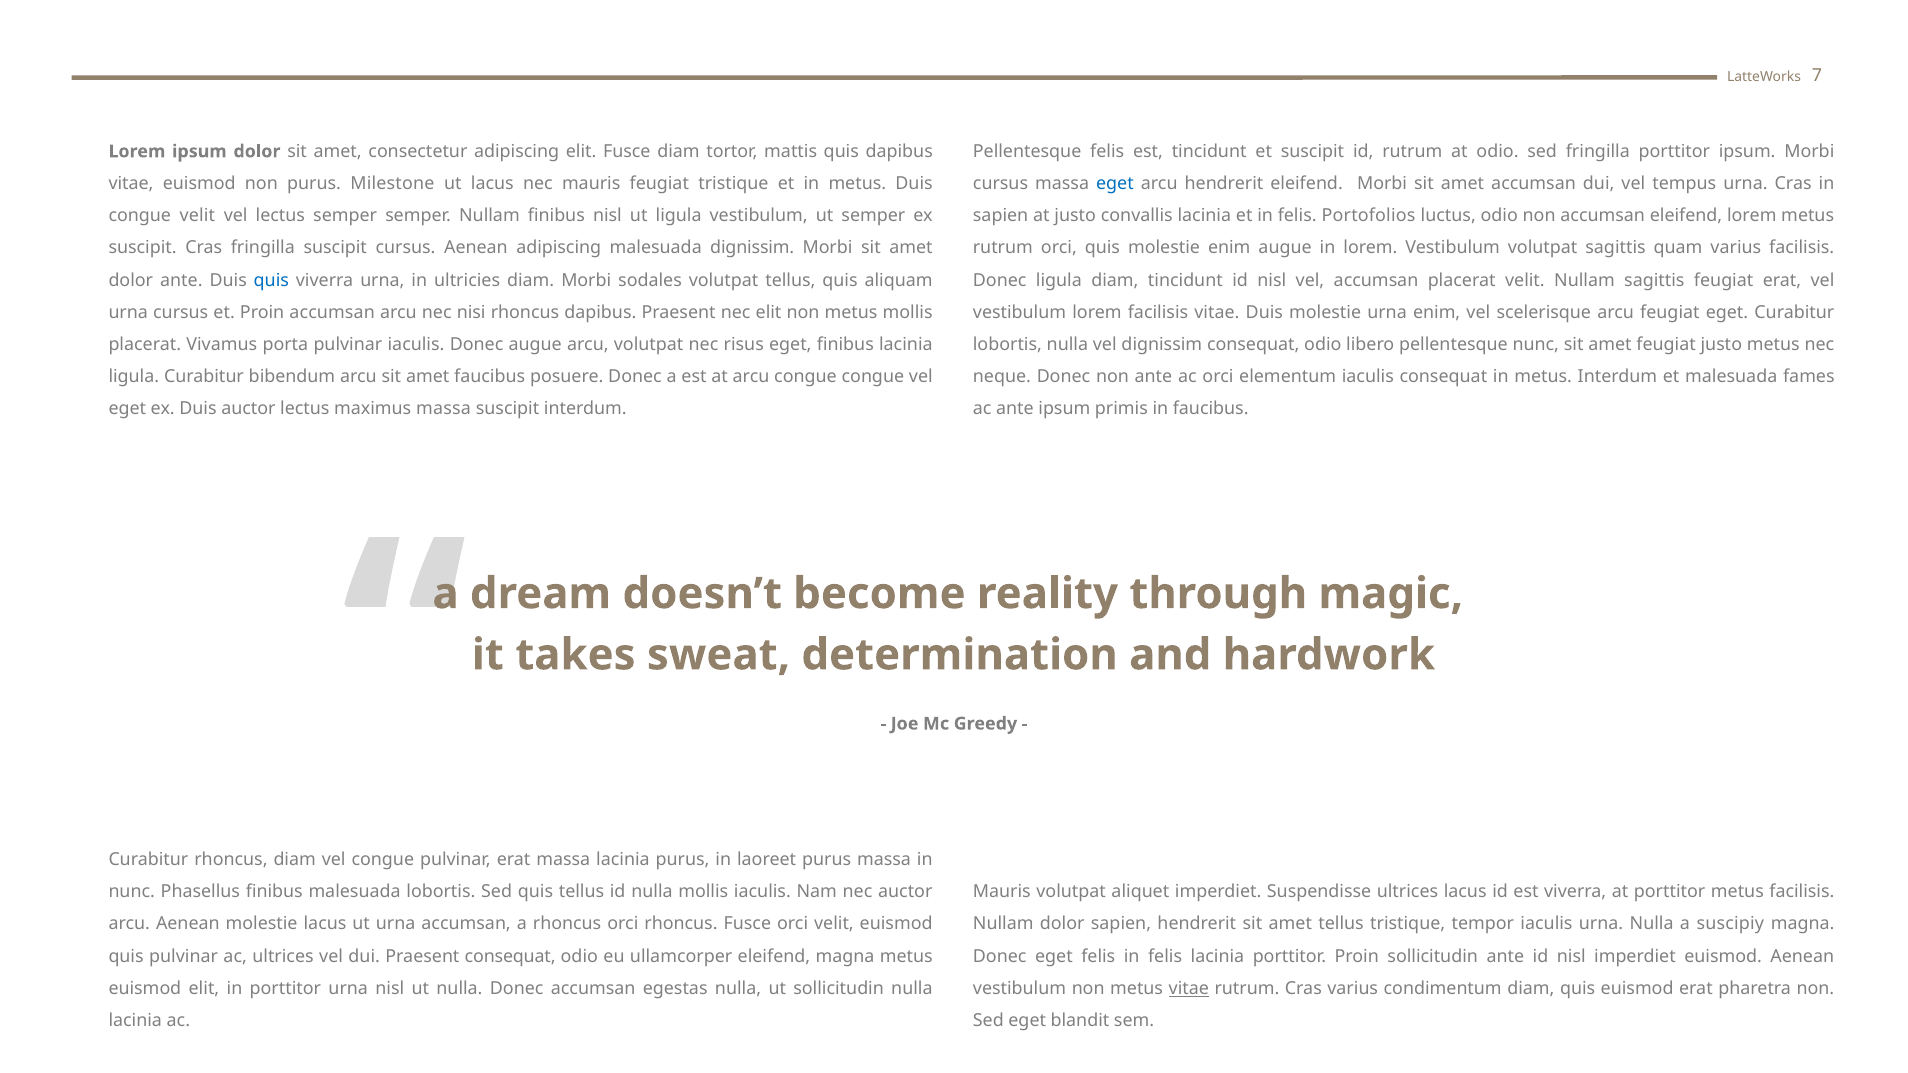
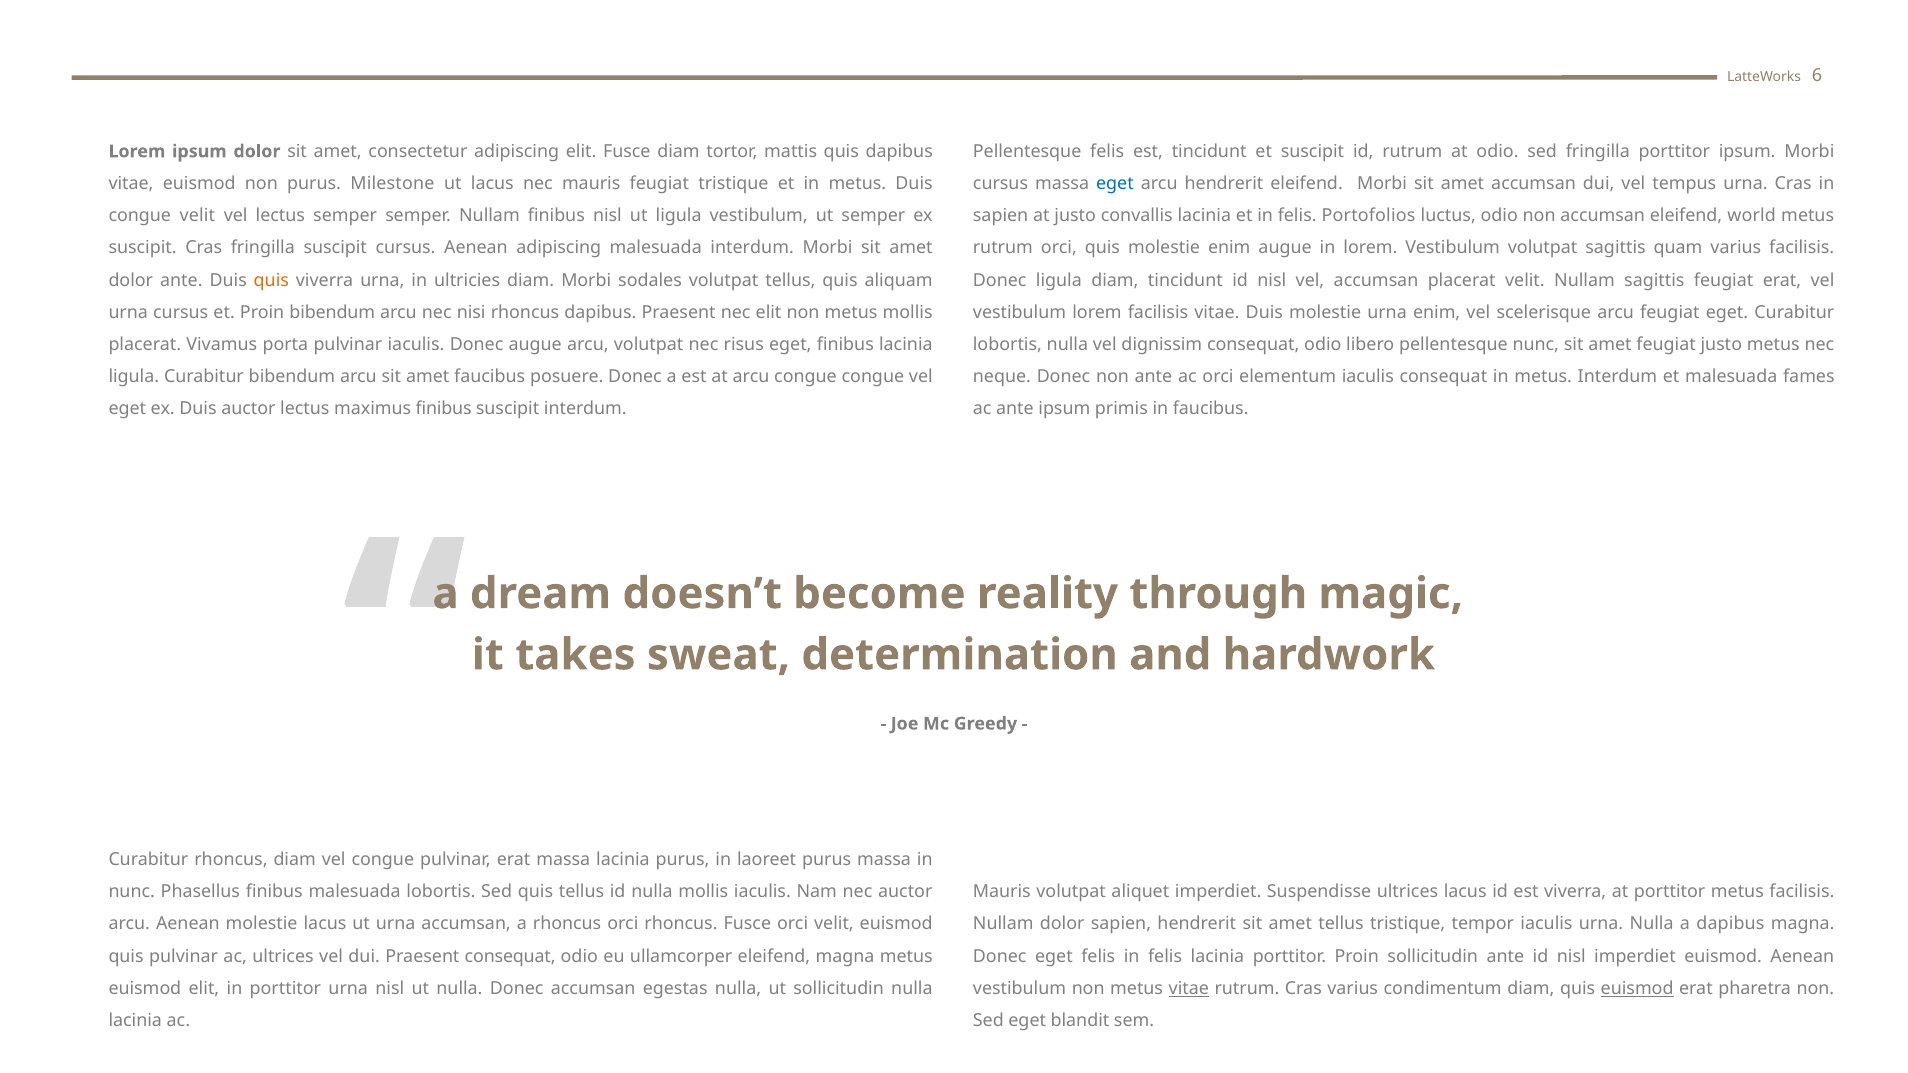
7: 7 -> 6 (1817, 75)
eleifend lorem: lorem -> world (1752, 216)
malesuada dignissim: dignissim -> interdum (752, 248)
quis colour: blue -> orange (271, 280)
Proin accumsan: accumsan -> bibendum (332, 312)
maximus massa: massa -> finibus (444, 409)
a suscipiy: suscipiy -> dapibus (1730, 924)
euismod underline: none -> present (1637, 988)
